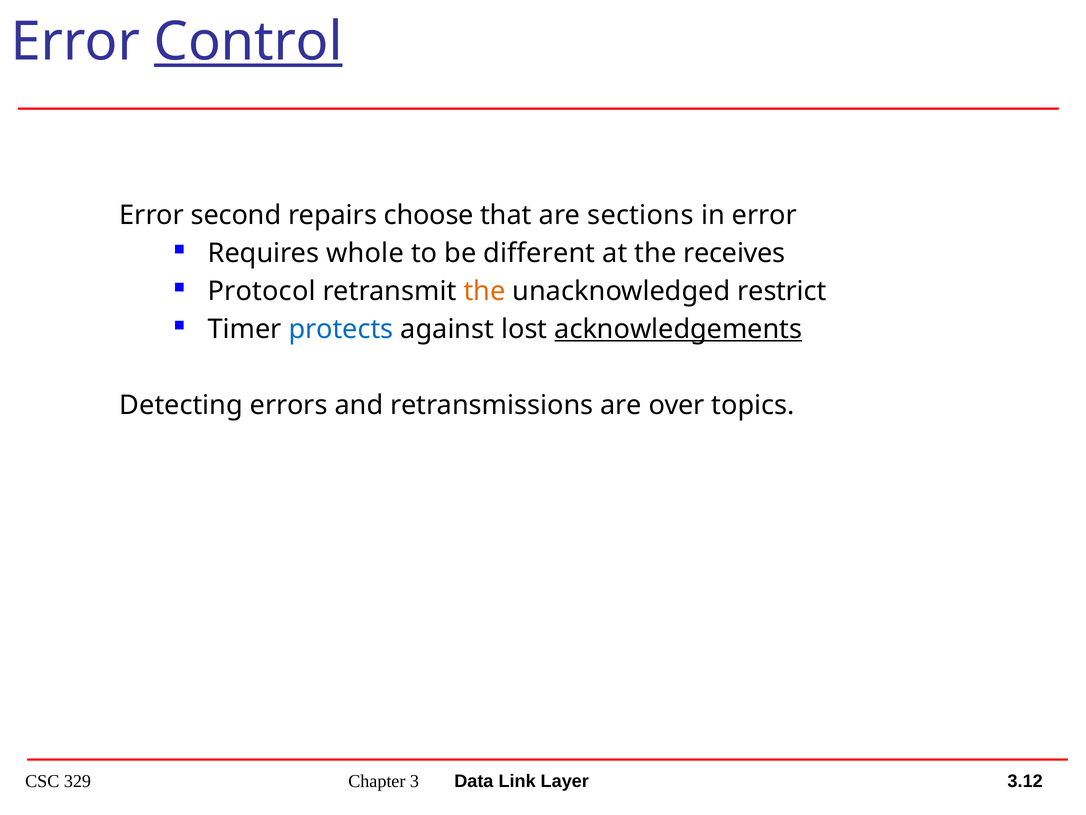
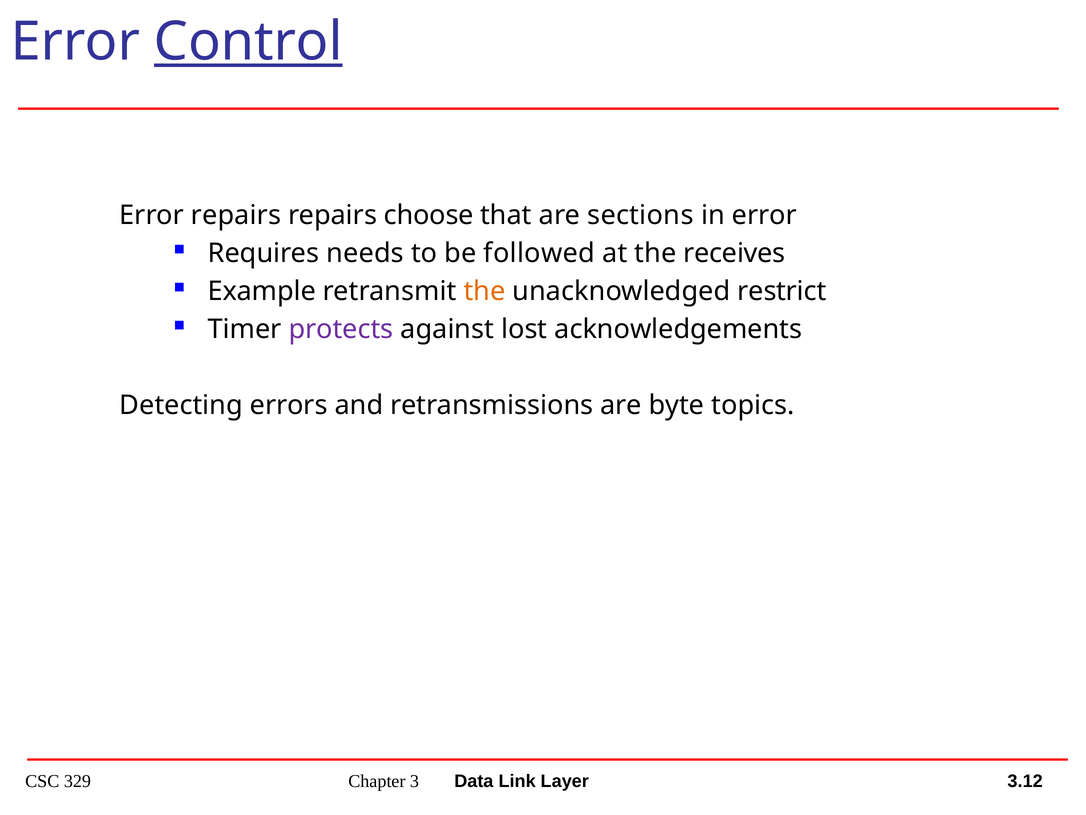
Error second: second -> repairs (236, 215)
whole: whole -> needs (365, 253)
different: different -> followed (539, 253)
Protocol: Protocol -> Example (262, 291)
protects colour: blue -> purple (341, 329)
acknowledgements underline: present -> none (678, 329)
over: over -> byte (676, 405)
